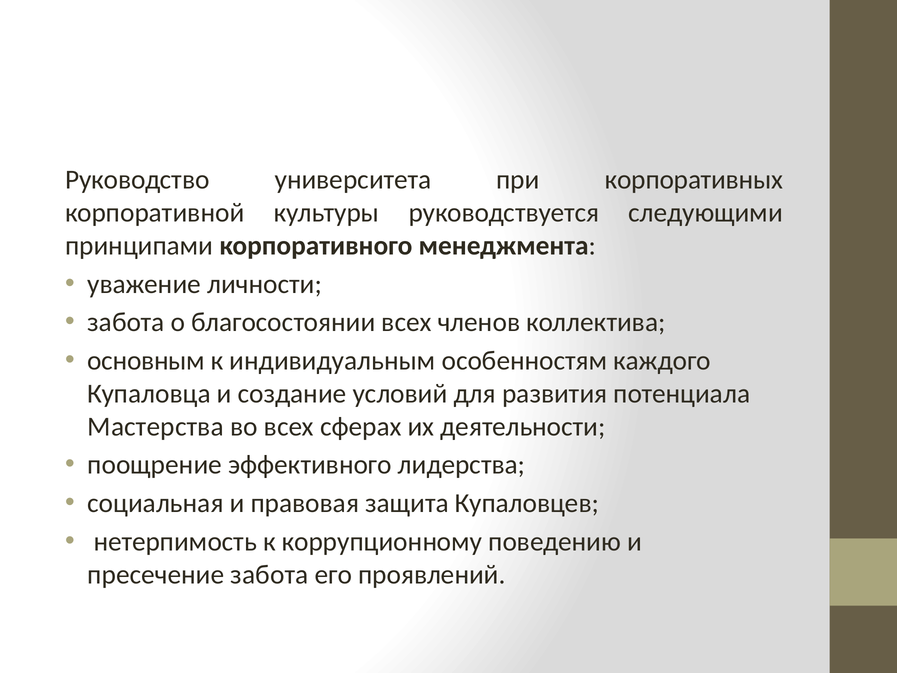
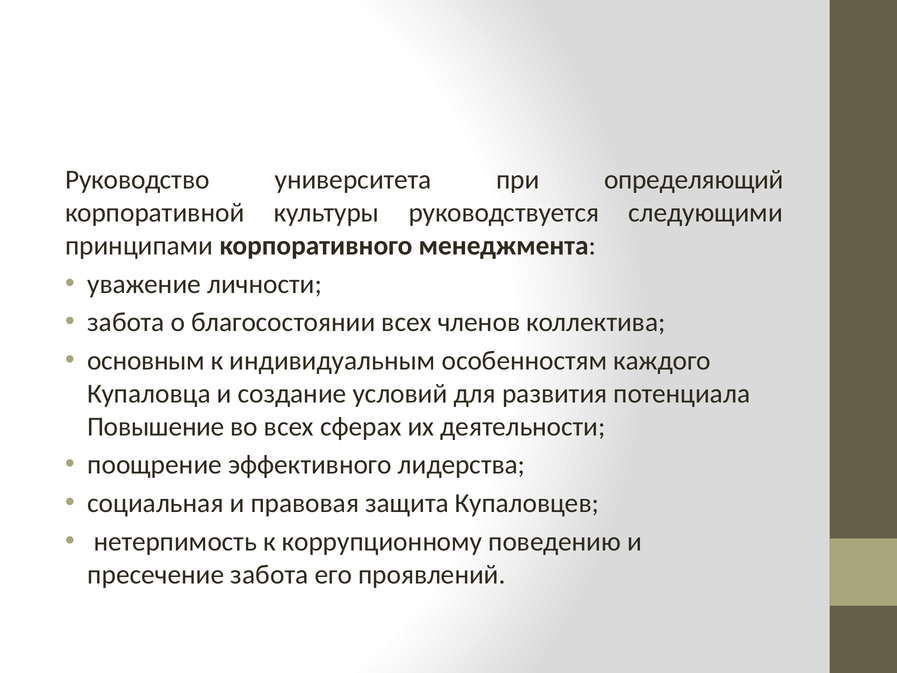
корпоративных: корпоративных -> определяющий (694, 180)
Мастерства: Мастерства -> Повышение (156, 426)
